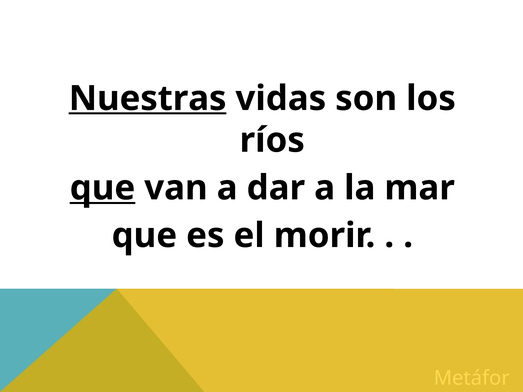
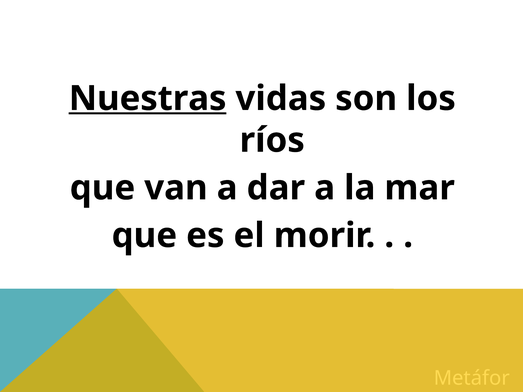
que underline: present -> none (102, 188)
